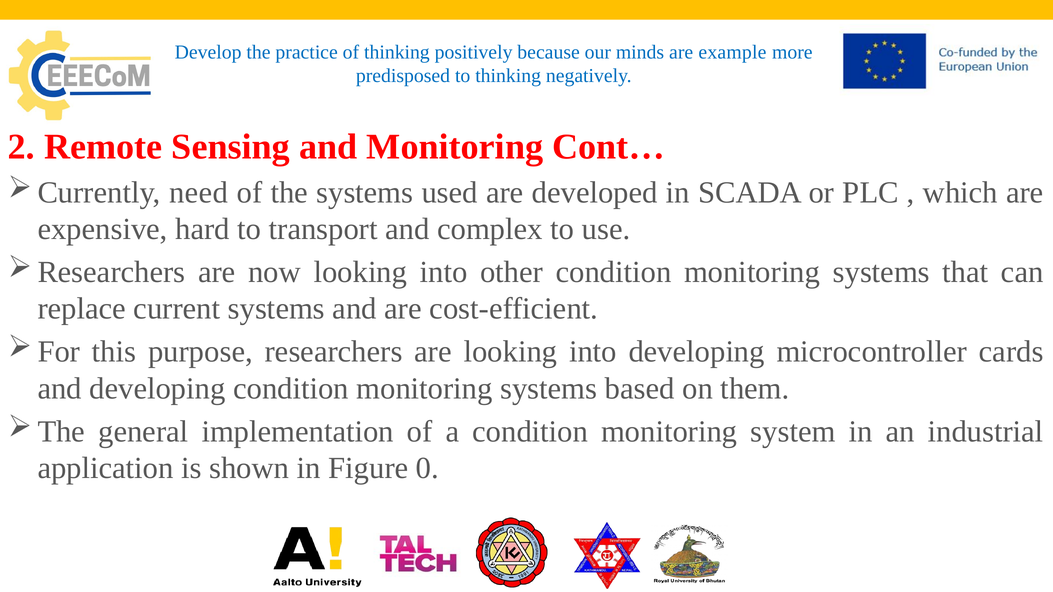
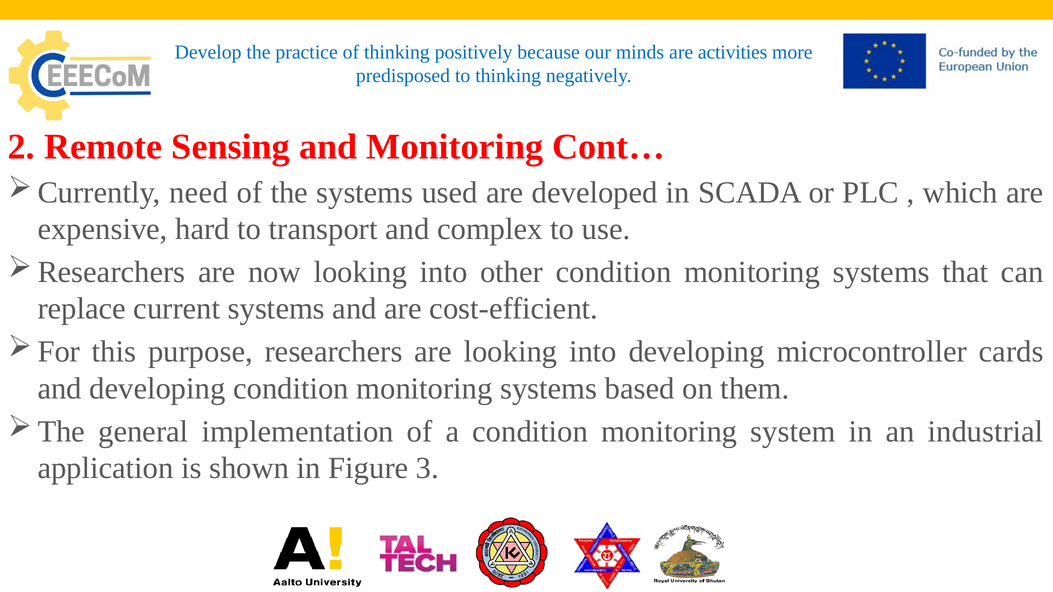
example: example -> activities (733, 52)
0: 0 -> 3 (427, 468)
